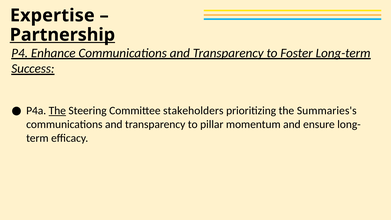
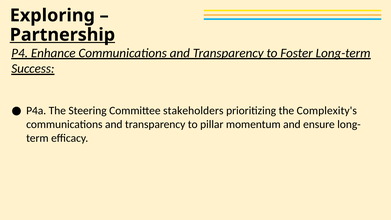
Expertise: Expertise -> Exploring (52, 15)
The underline: present -> none (57, 111)
Summaries's: Summaries's -> Complexity's (327, 111)
